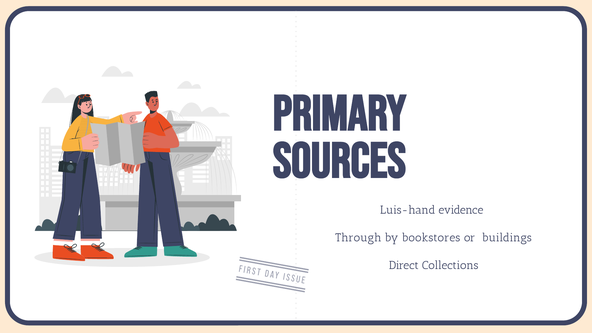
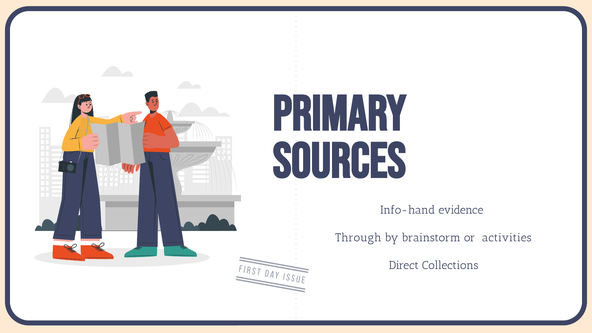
Luis-hand: Luis-hand -> Info-hand (408, 210)
bookstores: bookstores -> brainstorm (431, 238)
buildings: buildings -> activities (507, 238)
